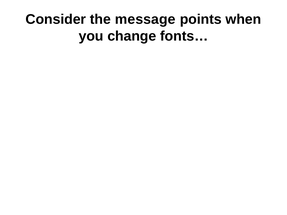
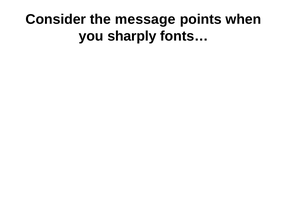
change: change -> sharply (132, 36)
